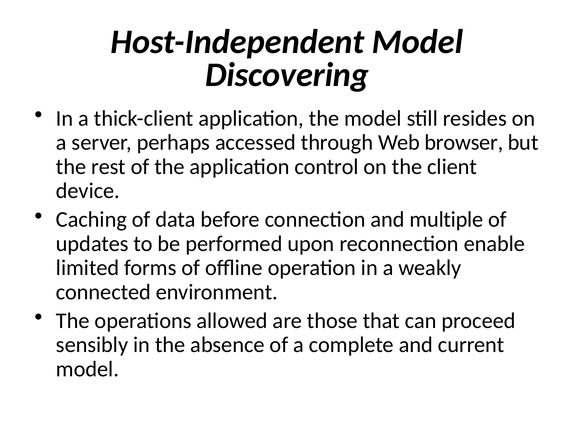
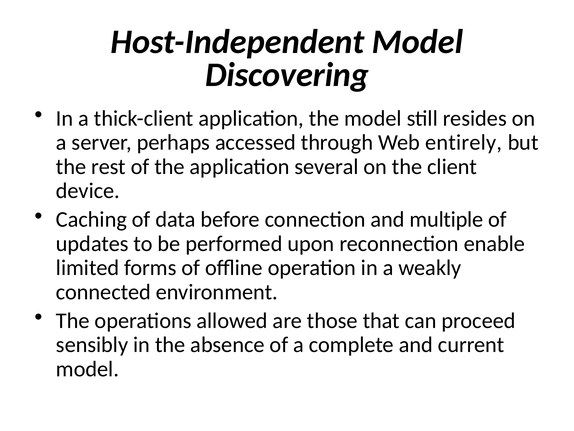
browser: browser -> entirely (464, 142)
control: control -> several (327, 167)
